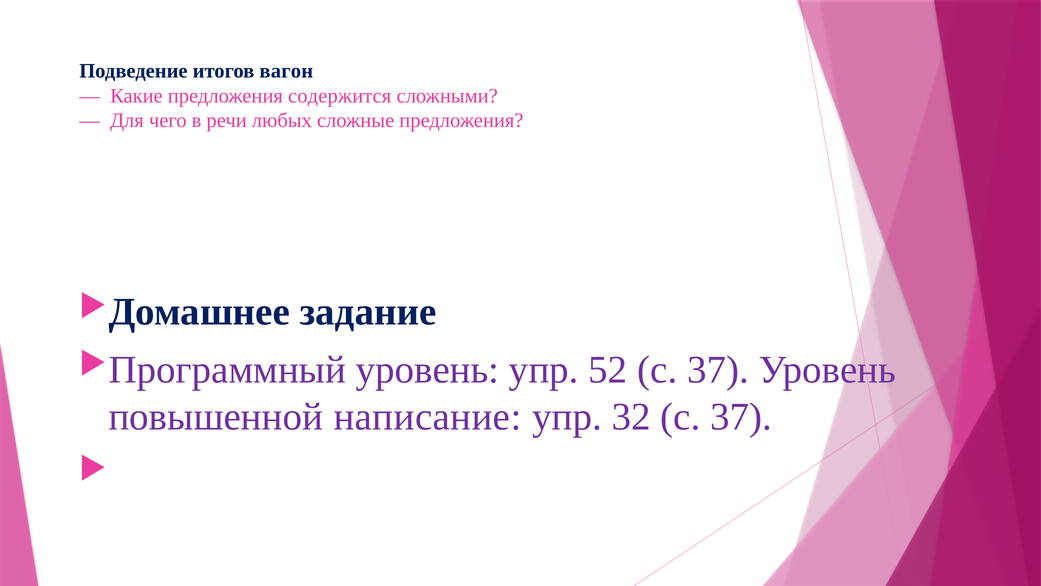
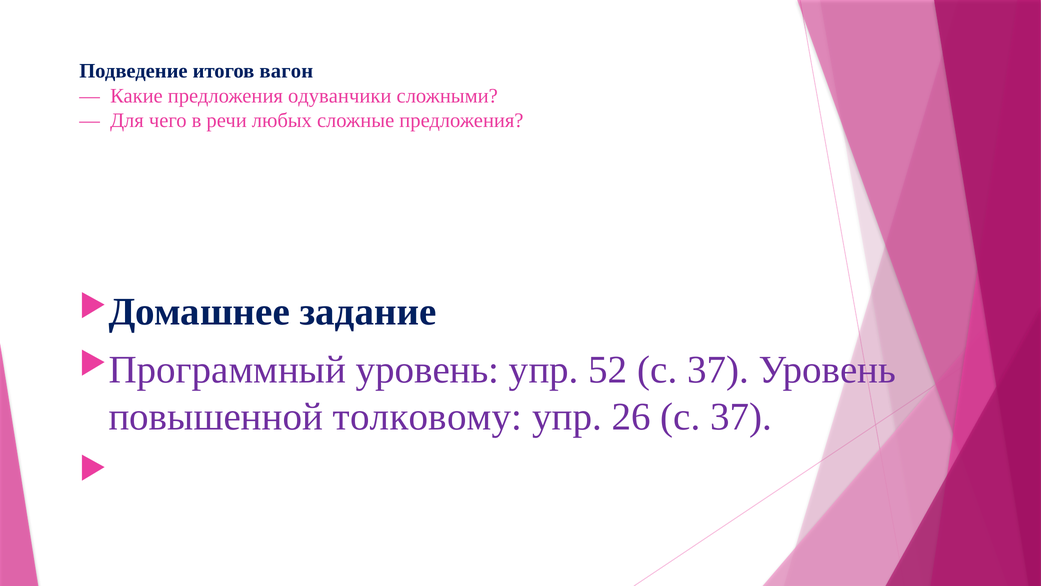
содержится: содержится -> одуванчики (340, 96)
написание: написание -> толковому (428, 416)
32: 32 -> 26 (631, 416)
